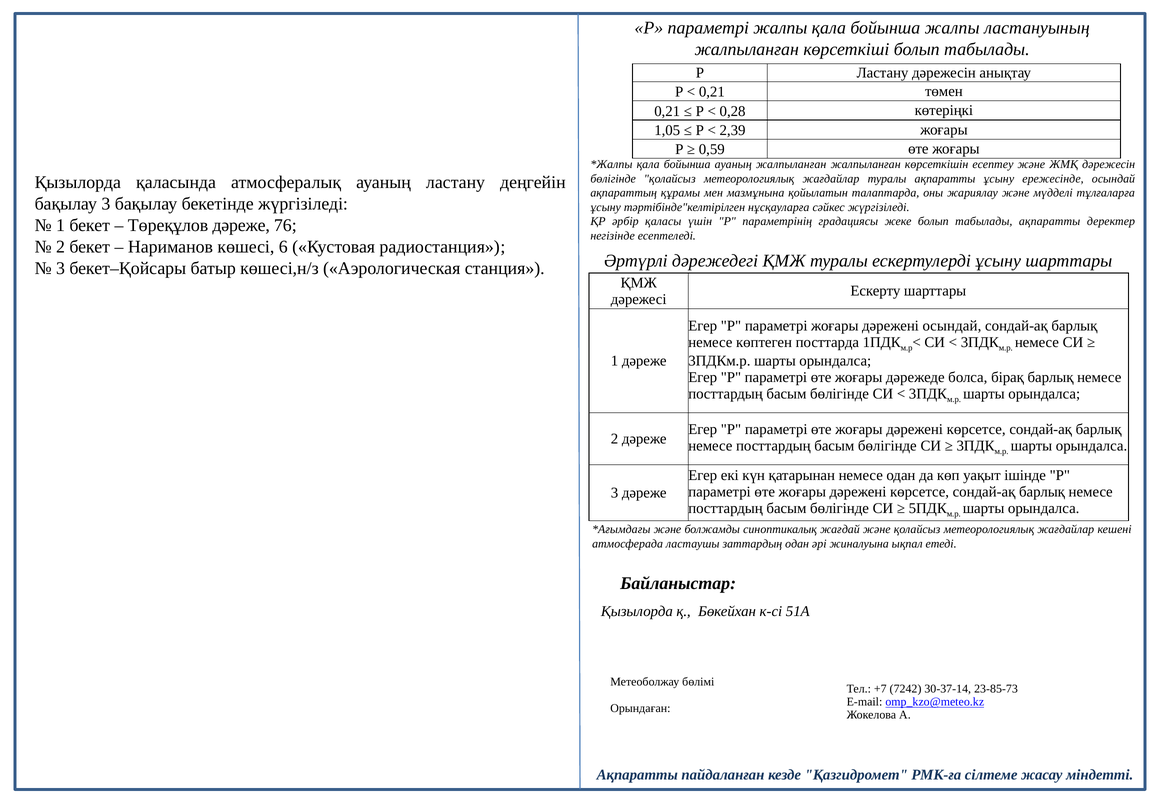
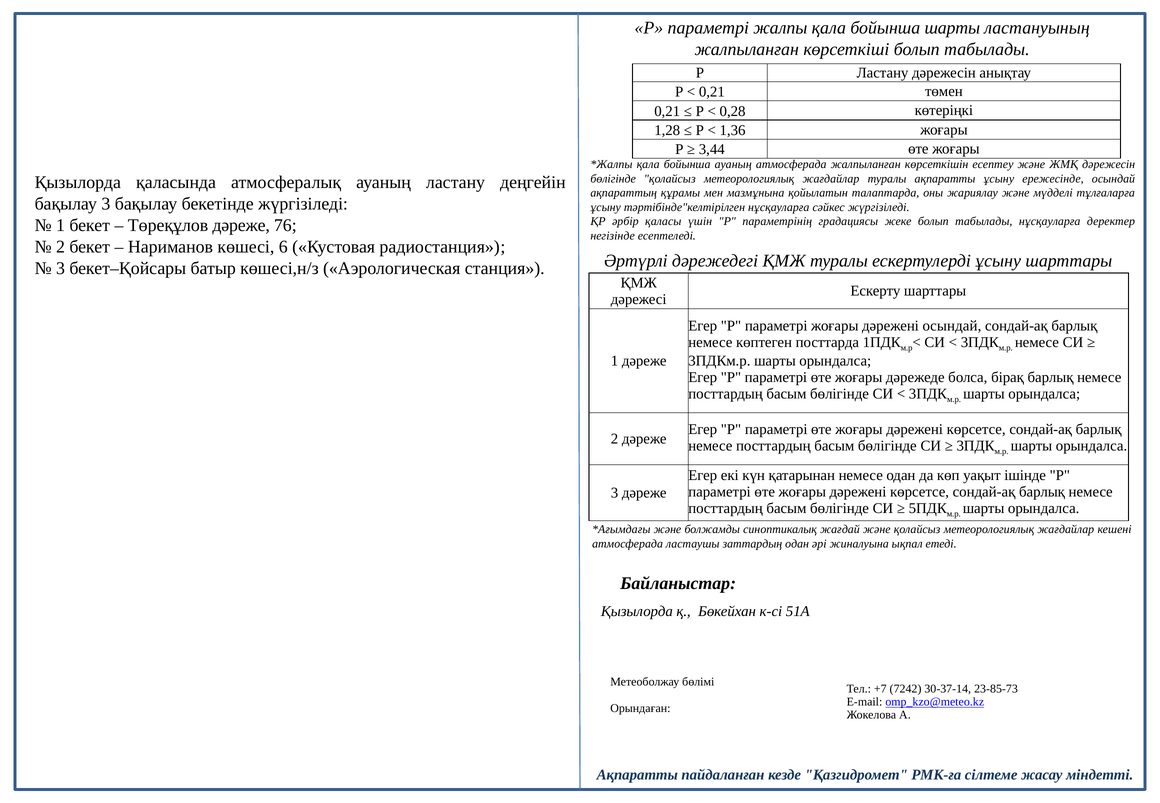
бойынша жалпы: жалпы -> шарты (952, 28)
1,05: 1,05 -> 1,28 (667, 130)
2,39: 2,39 -> 1,36 (733, 130)
0,59: 0,59 -> 3,44 (712, 149)
ауаның жалпыланған: жалпыланған -> атмосферада (791, 164)
табылады ақпаратты: ақпаратты -> нұсқауларға (1050, 221)
